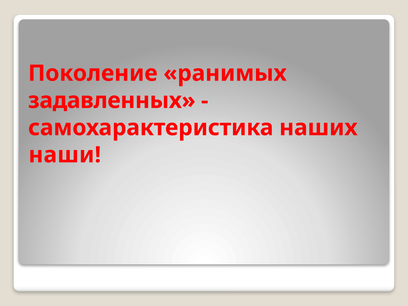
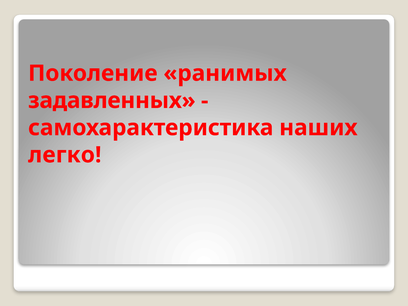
наши: наши -> легко (65, 155)
